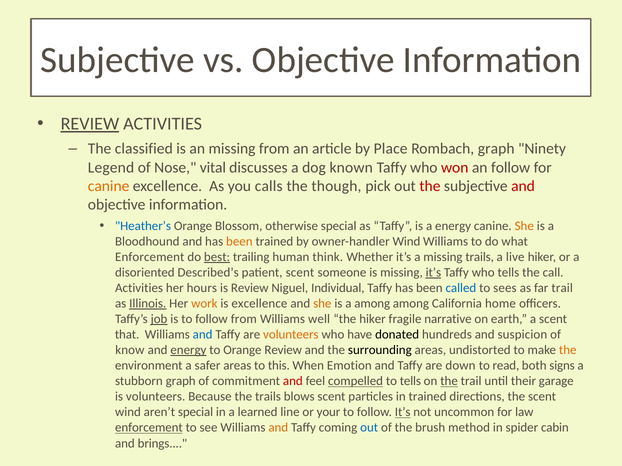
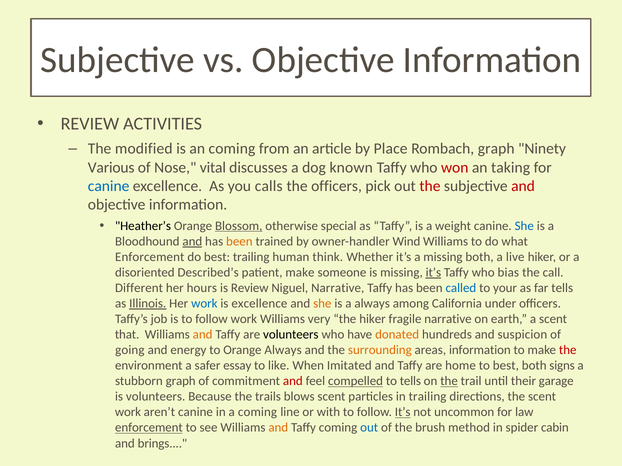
REVIEW underline: present -> none (90, 124)
classified: classified -> modified (144, 149)
an missing: missing -> coming (232, 149)
Legend: Legend -> Various (111, 168)
an follow: follow -> taking (511, 168)
canine colour: orange -> blue (109, 186)
the though: though -> officers (337, 186)
Heather’s colour: blue -> black (143, 226)
Blossom underline: none -> present (239, 226)
a energy: energy -> weight (453, 226)
She colour: orange -> blue (524, 226)
and underline: none -> present (192, 242)
best underline: present -> none (217, 257)
missing trails: trails -> both (480, 257)
patient scent: scent -> make (300, 273)
who tells: tells -> bias (508, 273)
Activities: Activities -> Different (139, 288)
Niguel Individual: Individual -> Narrative (338, 288)
sees: sees -> your (505, 288)
far trail: trail -> tells (562, 288)
work colour: orange -> blue (204, 304)
a among: among -> always (372, 304)
home: home -> under (501, 304)
job underline: present -> none (159, 319)
follow from: from -> work (244, 319)
well: well -> very (319, 319)
and colour: blue -> orange (203, 335)
volunteers colour: orange -> black (291, 335)
donated colour: black -> orange (397, 335)
know: know -> going (130, 350)
energy underline: present -> none (188, 350)
Orange Review: Review -> Always (283, 350)
surrounding colour: black -> orange (380, 350)
areas undistorted: undistorted -> information (480, 350)
the colour: orange -> red (568, 350)
safer areas: areas -> essay (237, 366)
this: this -> like (279, 366)
Emotion: Emotion -> Imitated (349, 366)
down: down -> home (461, 366)
to read: read -> best (506, 366)
in trained: trained -> trailing (428, 397)
wind: wind -> work (128, 413)
aren’t special: special -> canine (195, 413)
a learned: learned -> coming (258, 413)
your: your -> with (328, 413)
